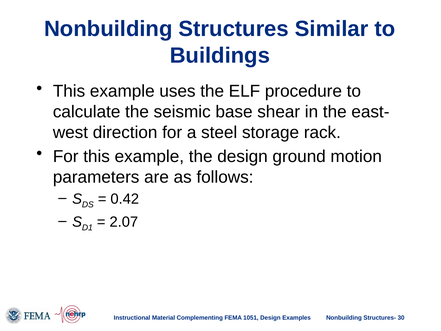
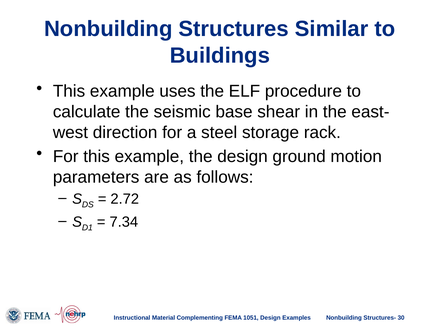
0.42: 0.42 -> 2.72 (125, 199)
2.07: 2.07 -> 7.34 (124, 222)
